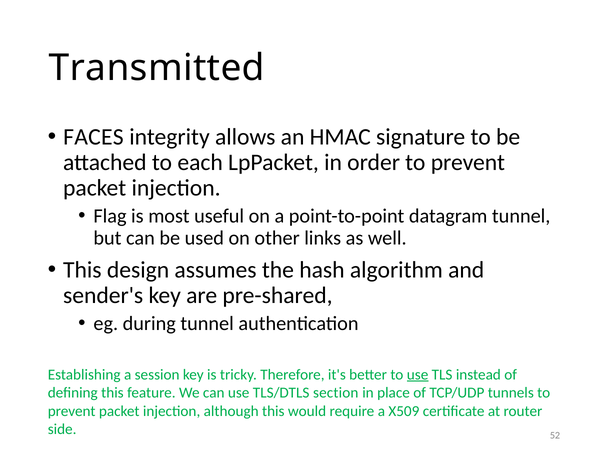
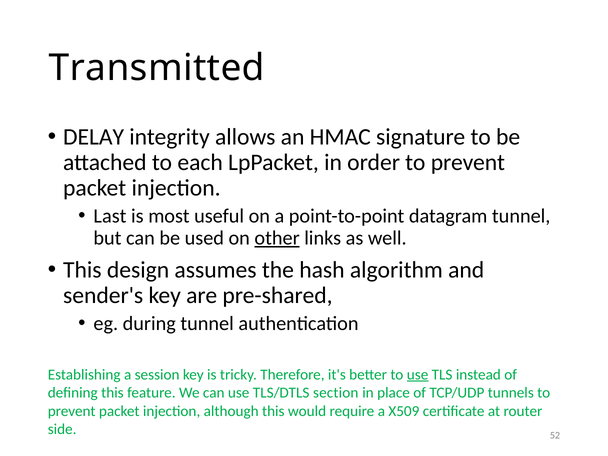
FACES: FACES -> DELAY (94, 137)
Flag: Flag -> Last (110, 216)
other underline: none -> present (277, 238)
